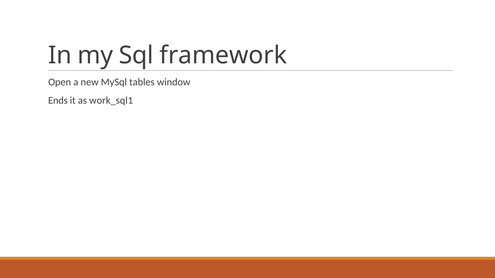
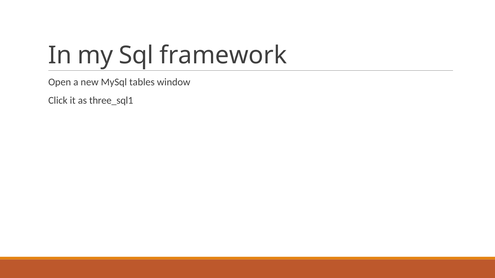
Ends: Ends -> Click (58, 101)
work_sql1: work_sql1 -> three_sql1 (111, 101)
